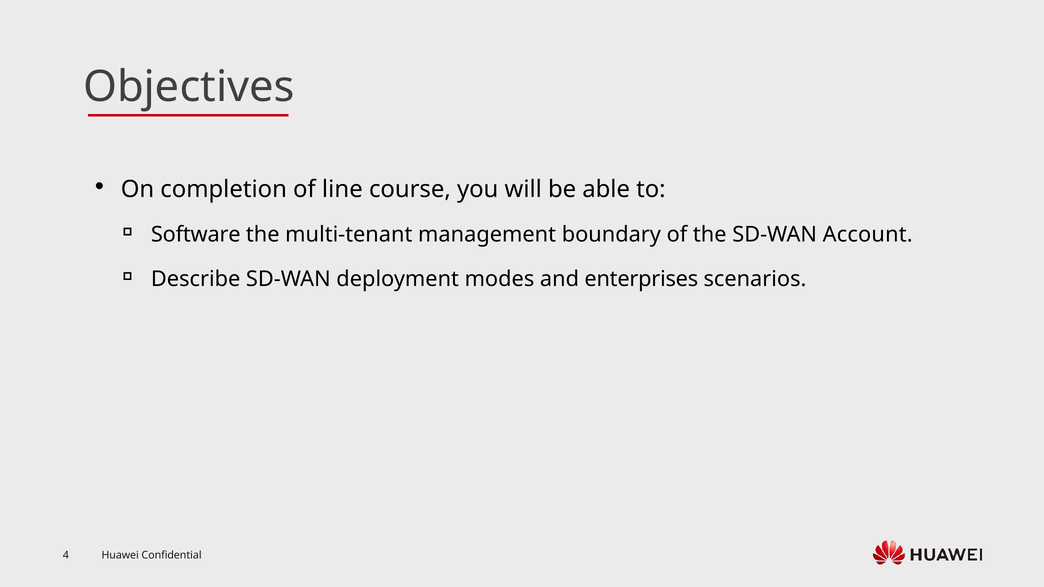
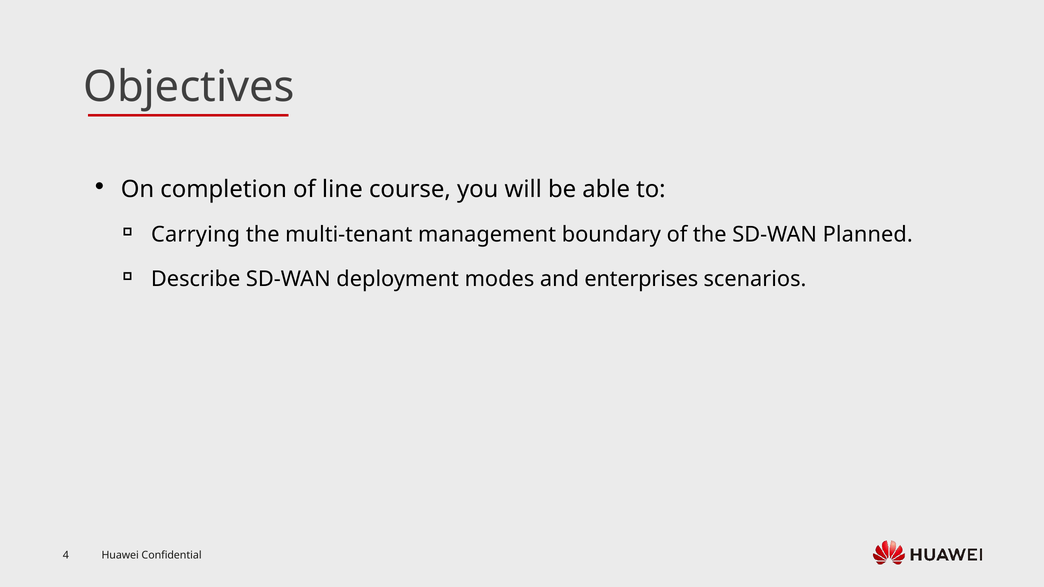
Software: Software -> Carrying (196, 235)
Account: Account -> Planned (868, 235)
